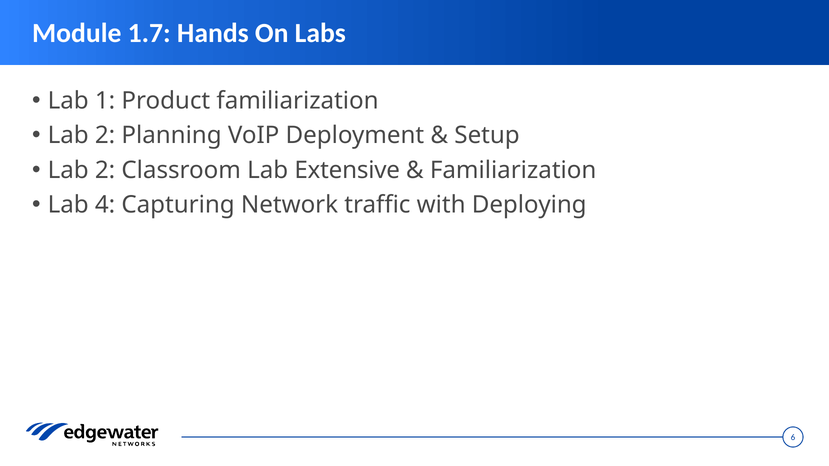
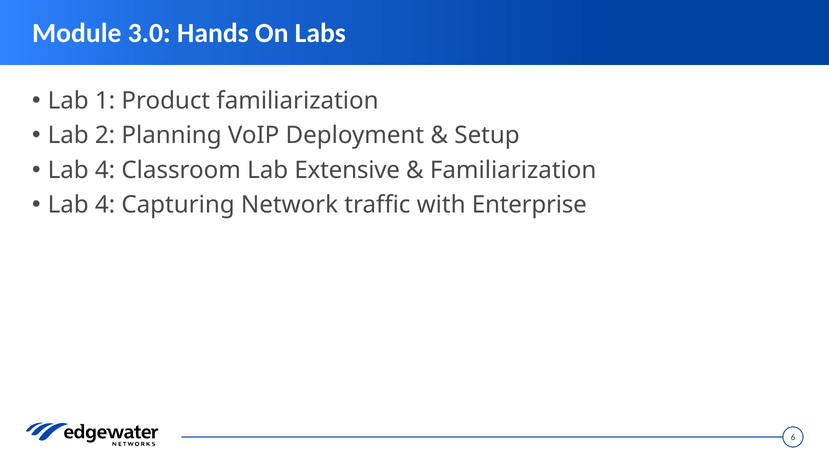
1.7: 1.7 -> 3.0 (149, 33)
2: 2 -> 4 (105, 170)
Deploying: Deploying -> Enterprise (529, 205)
